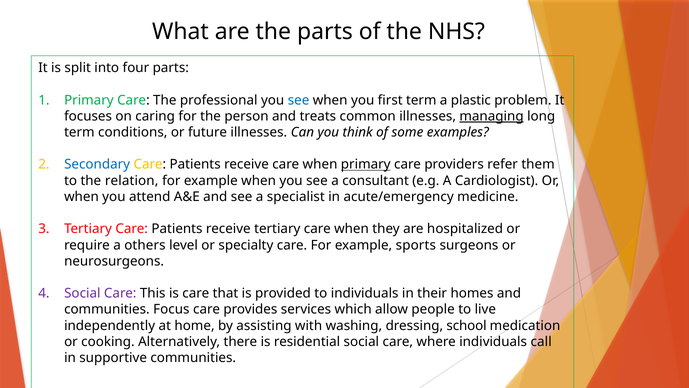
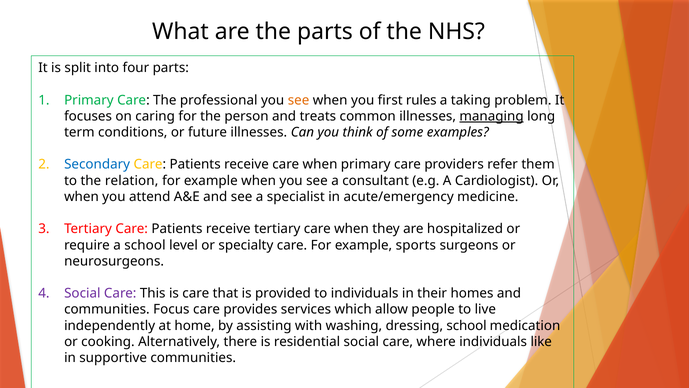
see colour: blue -> orange (299, 100)
first term: term -> rules (421, 100)
plastic: plastic -> taking (471, 100)
primary underline: present -> none (366, 164)
a others: others -> school (145, 245)
call: call -> like (541, 341)
